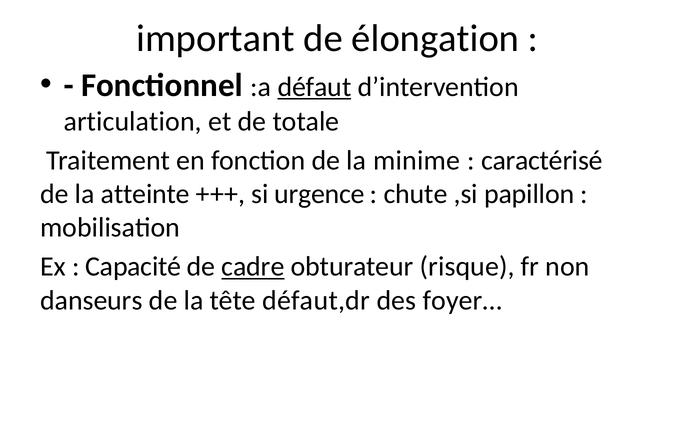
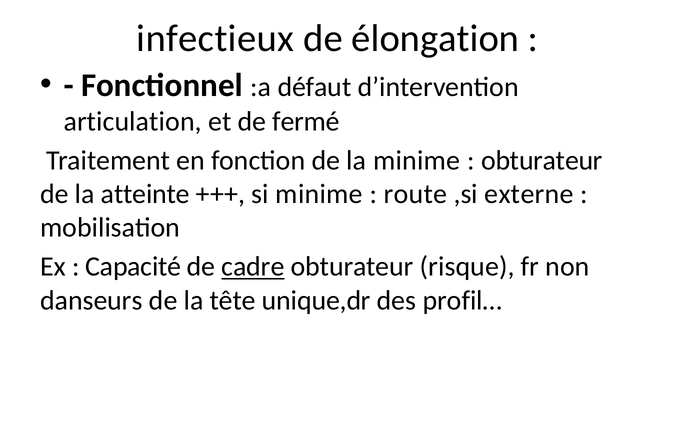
important: important -> infectieux (215, 38)
défaut underline: present -> none (314, 87)
totale: totale -> fermé (306, 121)
caractérisé: caractérisé -> obturateur (542, 161)
si urgence: urgence -> minime (319, 194)
chute: chute -> route (415, 194)
papillon: papillon -> externe (529, 194)
défaut,dr: défaut,dr -> unique,dr (316, 300)
foyer…: foyer… -> profil… (462, 300)
